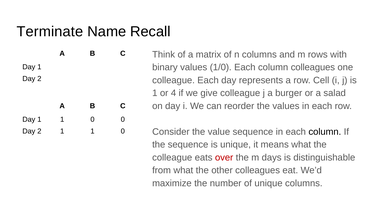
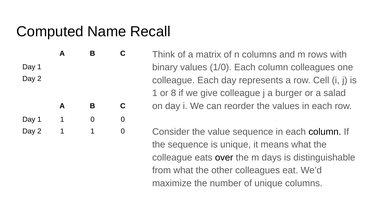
Terminate: Terminate -> Computed (50, 32)
4: 4 -> 8 (173, 93)
over colour: red -> black (224, 158)
